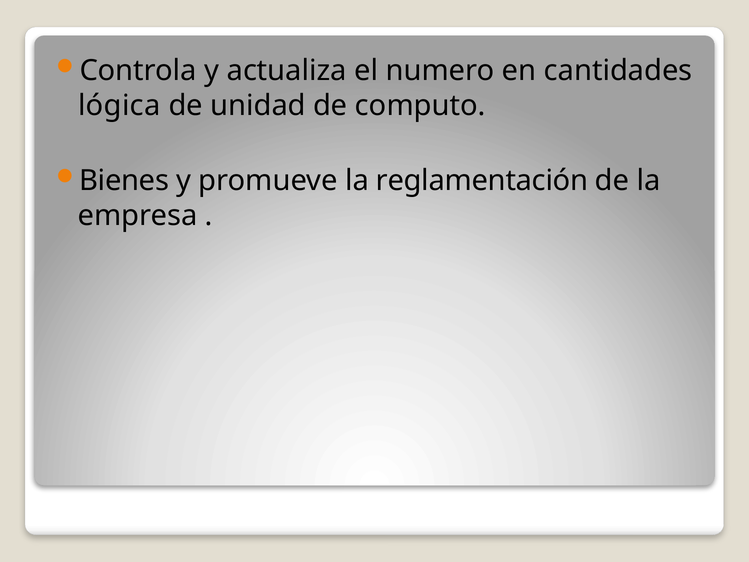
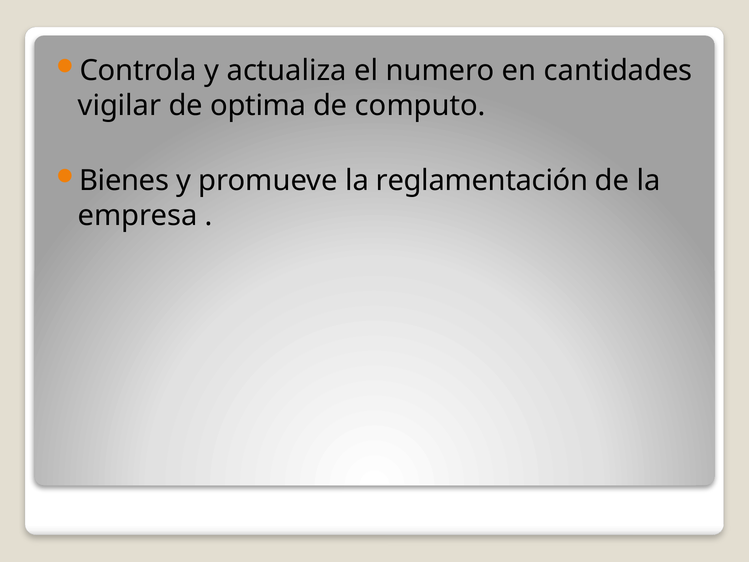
lógica: lógica -> vigilar (120, 105)
unidad: unidad -> optima (258, 105)
